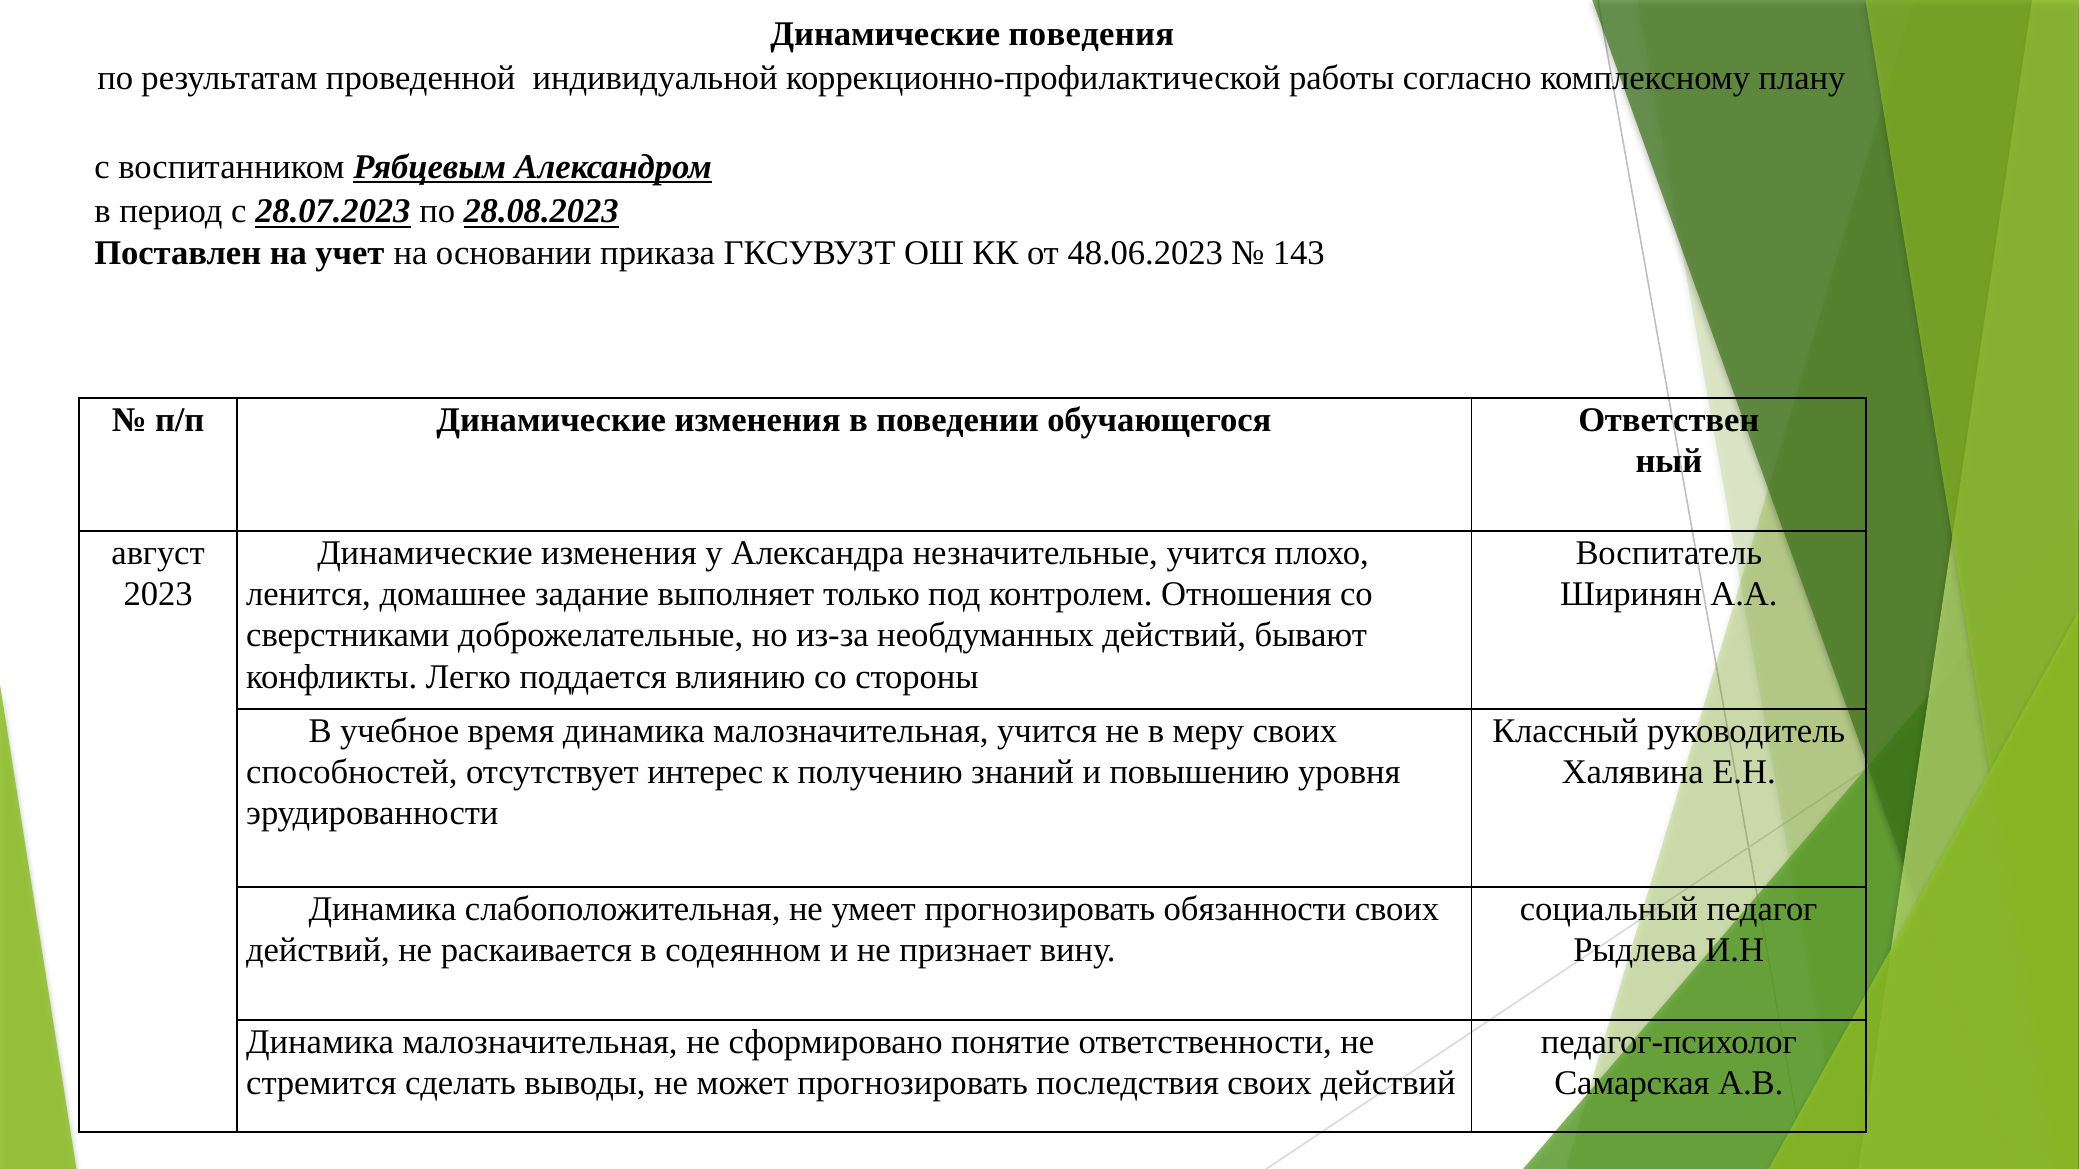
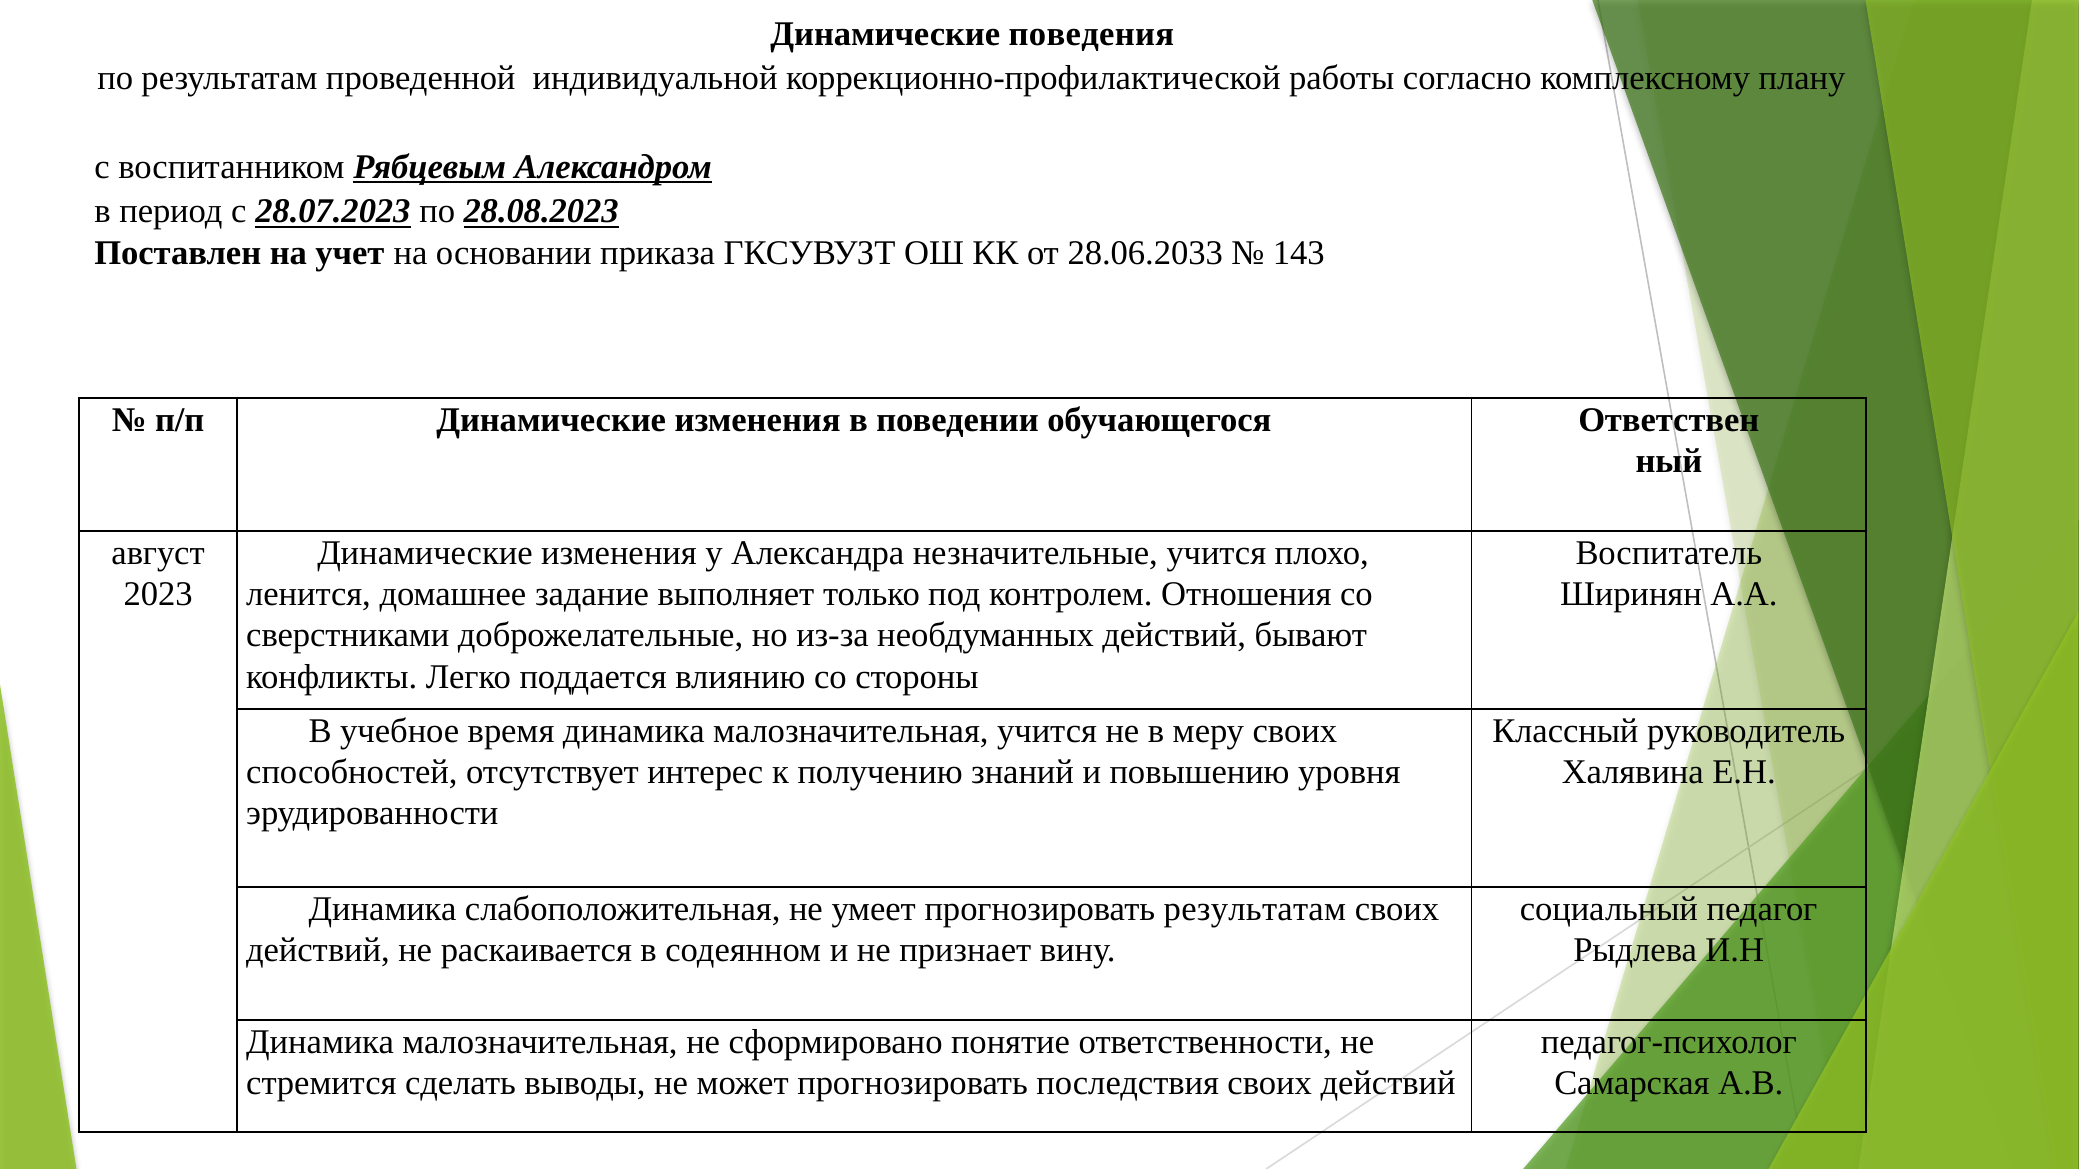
48.06.2023: 48.06.2023 -> 28.06.2033 (1145, 253)
прогнозировать обязанности: обязанности -> результатам (1255, 909)
